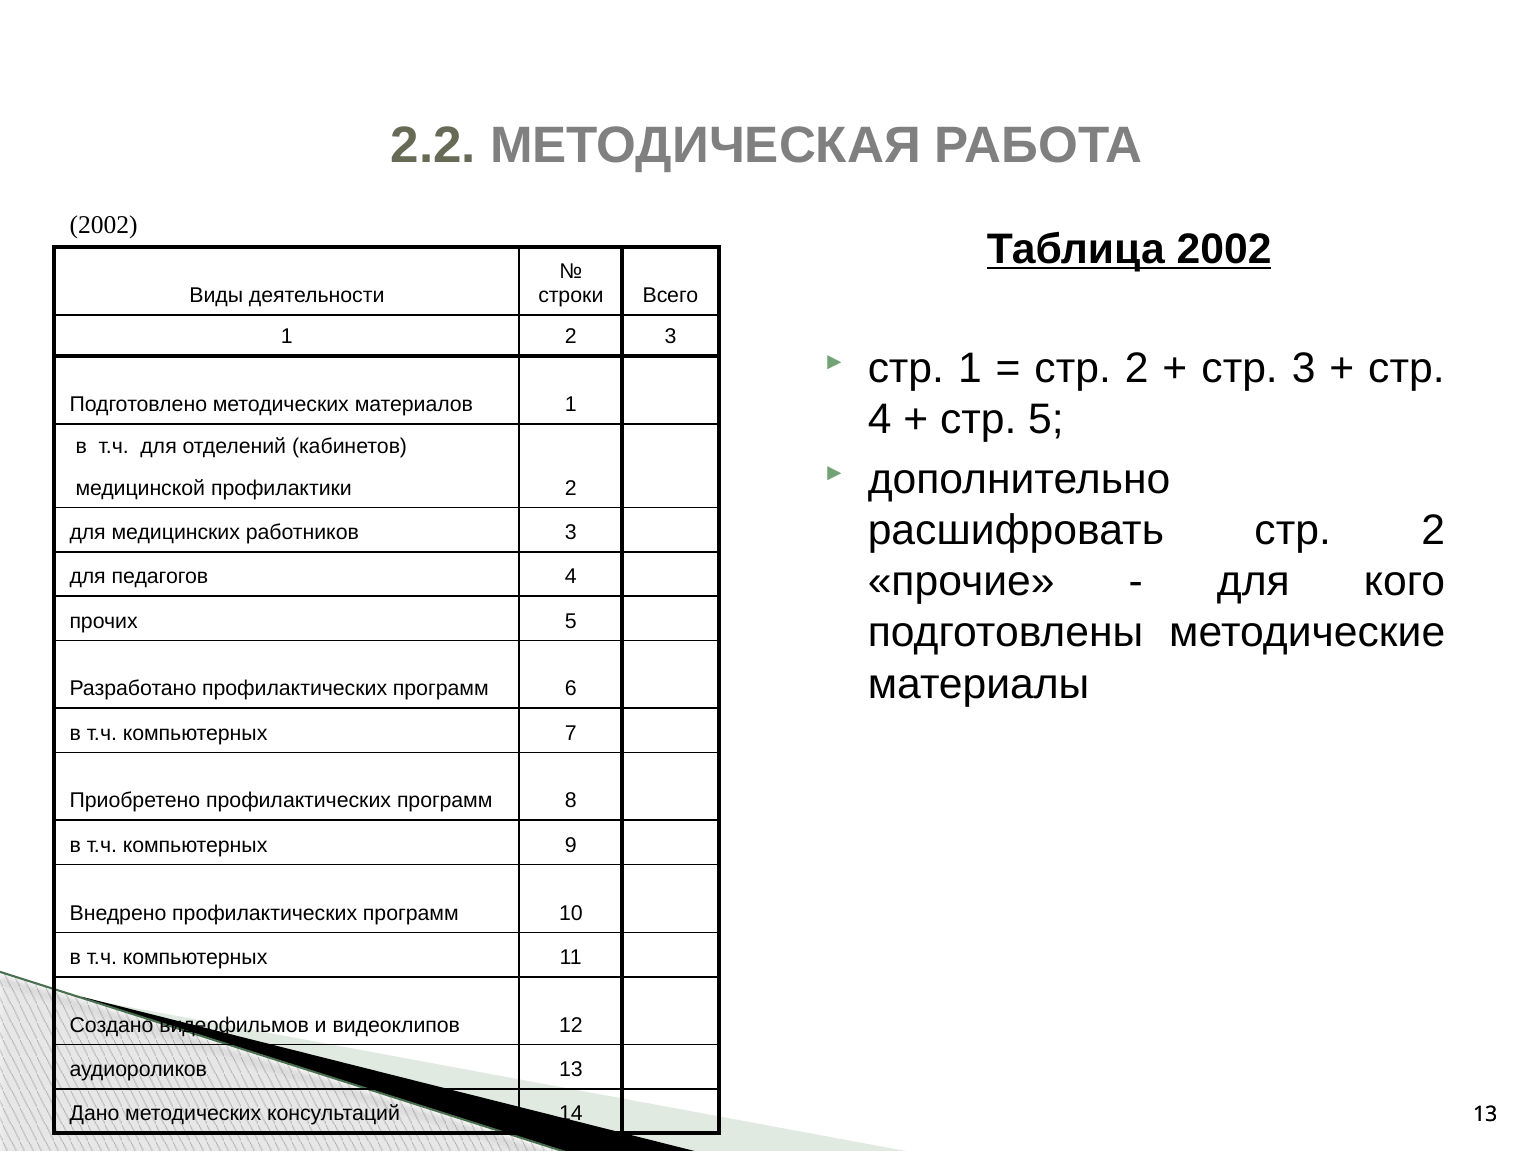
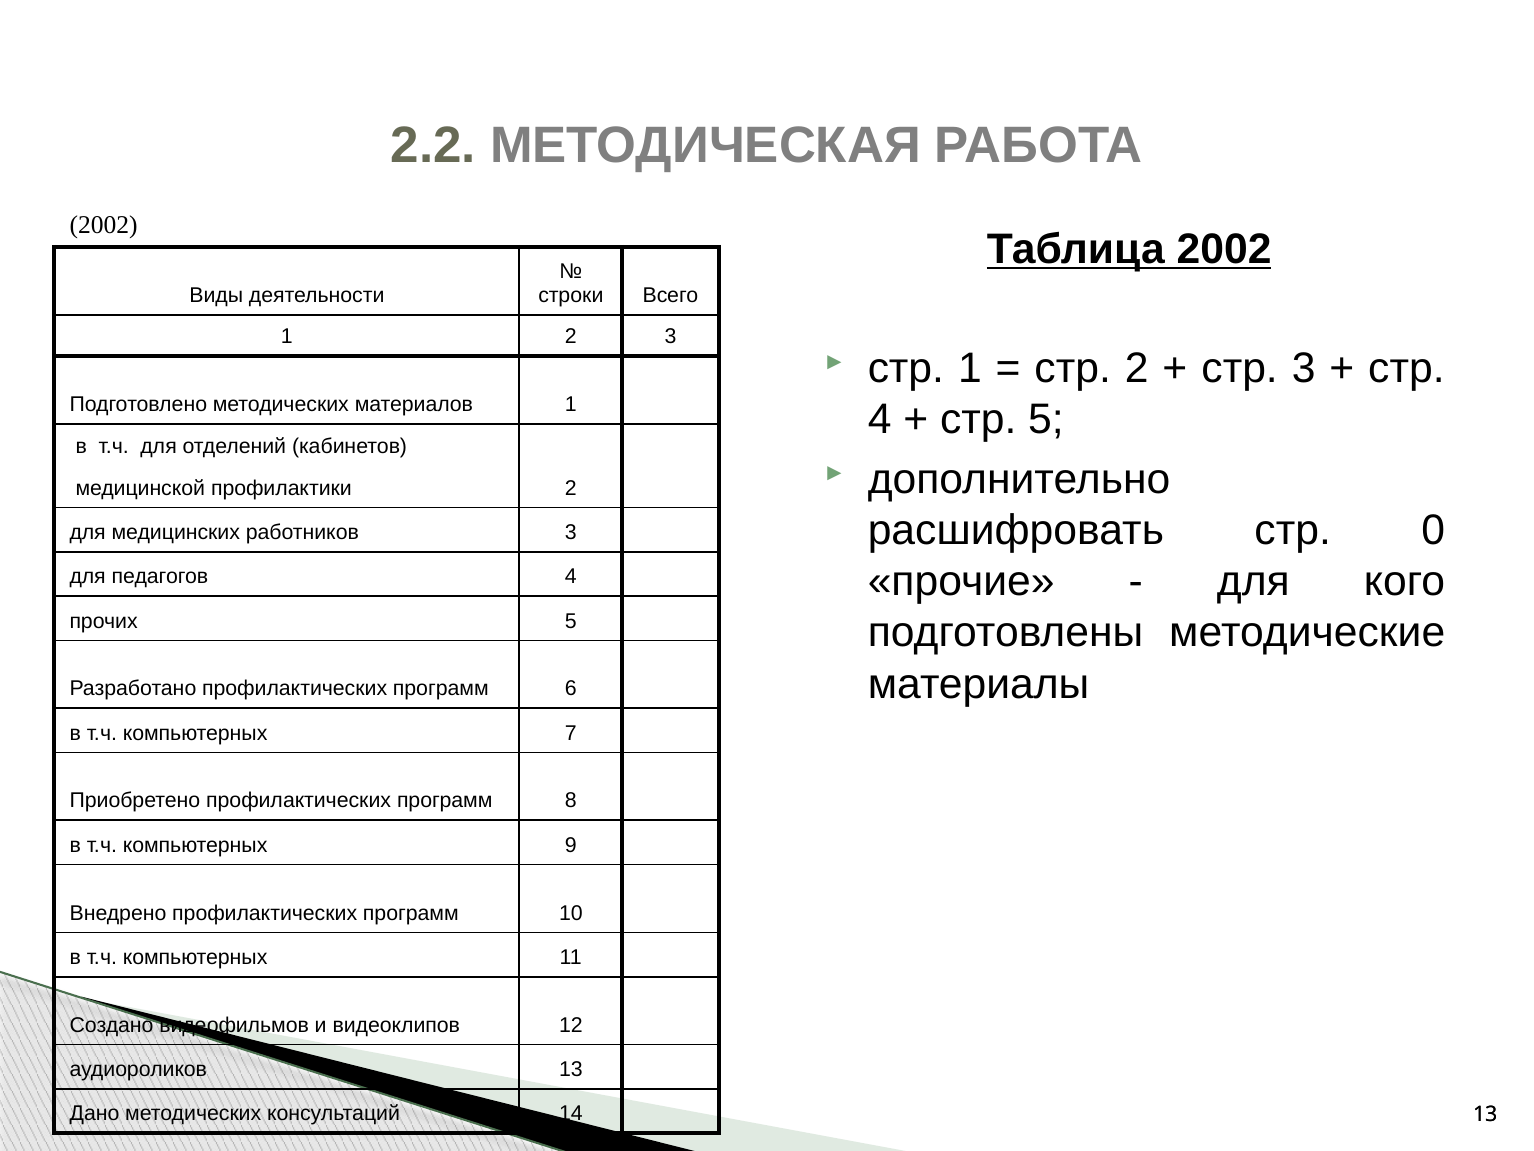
расшифровать стр 2: 2 -> 0 (1433, 530)
